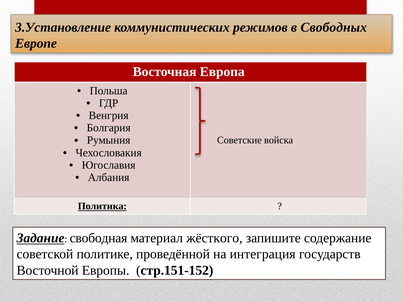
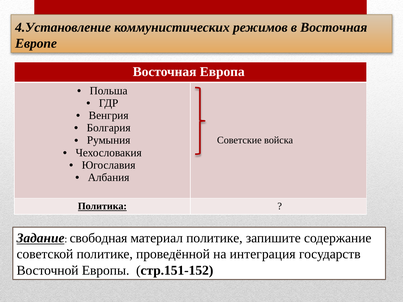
3.Установление: 3.Установление -> 4.Установление (63, 27)
в Свободных: Свободных -> Восточная (334, 27)
материал жёсткого: жёсткого -> политике (214, 238)
